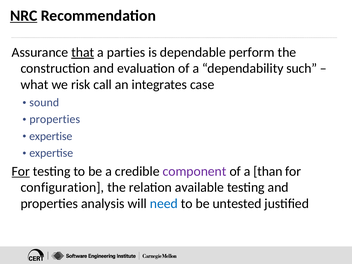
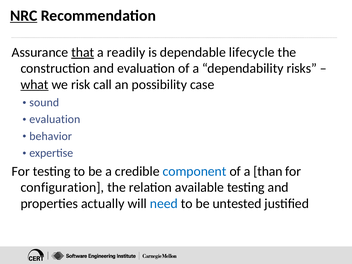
parties: parties -> readily (126, 52)
perform: perform -> lifecycle (252, 52)
such: such -> risks (302, 68)
what underline: none -> present (35, 85)
integrates: integrates -> possibility (159, 85)
properties: properties -> evaluation (55, 119)
expertise: expertise -> behavior (51, 136)
For underline: present -> none (21, 171)
component colour: purple -> blue (195, 171)
analysis: analysis -> actually (103, 203)
